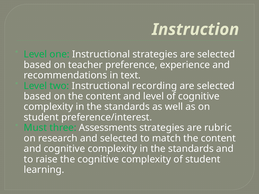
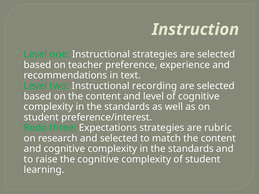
Must: Must -> Redo (35, 128)
Assessments: Assessments -> Expectations (108, 128)
